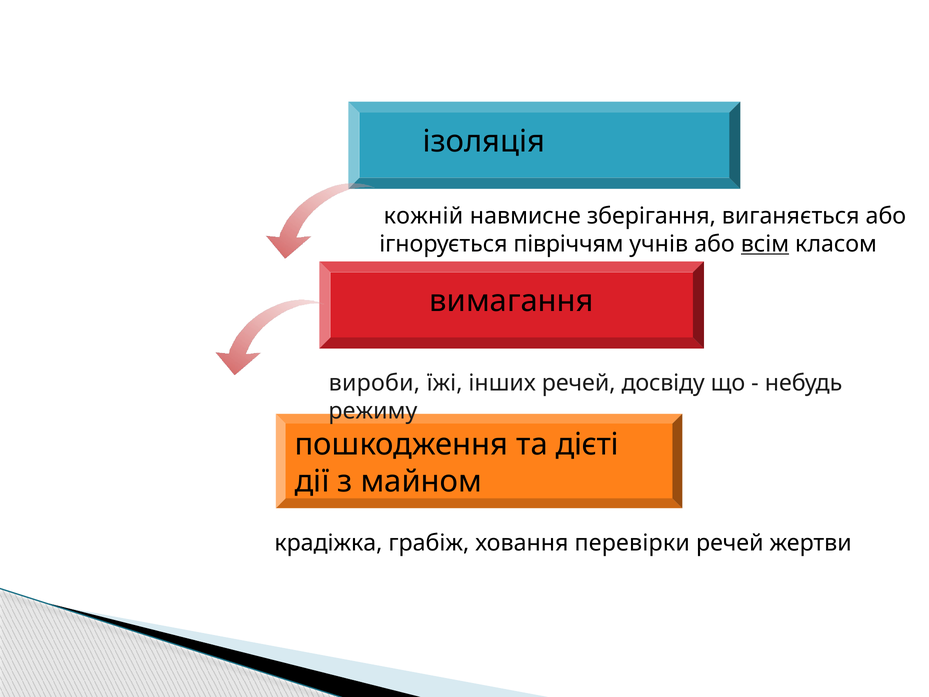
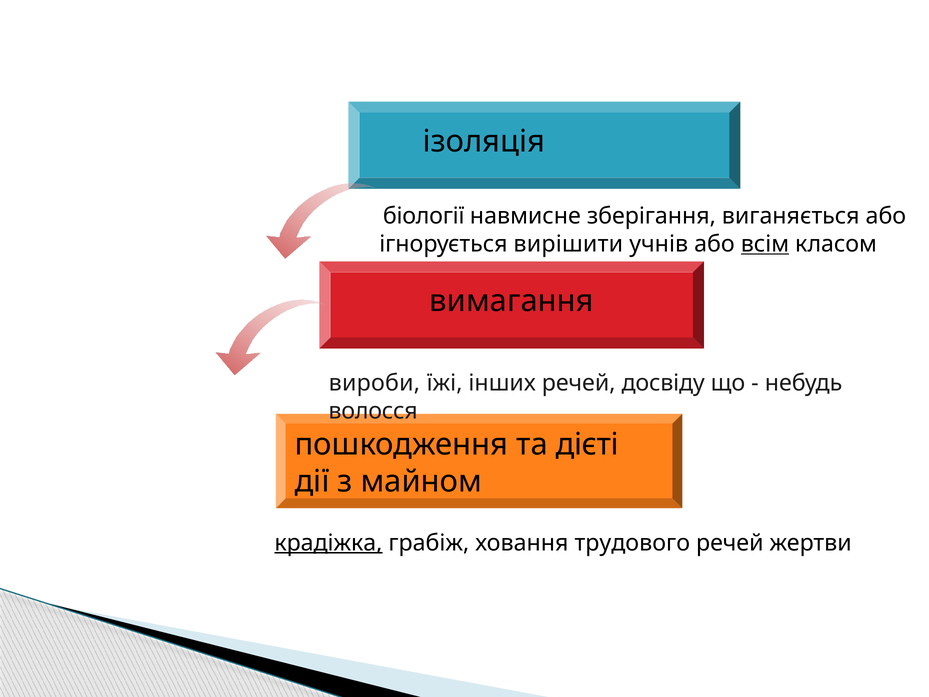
кожній: кожній -> біології (424, 216)
півріччям: півріччям -> вирішити (568, 244)
режиму: режиму -> волосся (373, 411)
крадіжка underline: none -> present (328, 543)
перевірки: перевірки -> трудового (632, 543)
